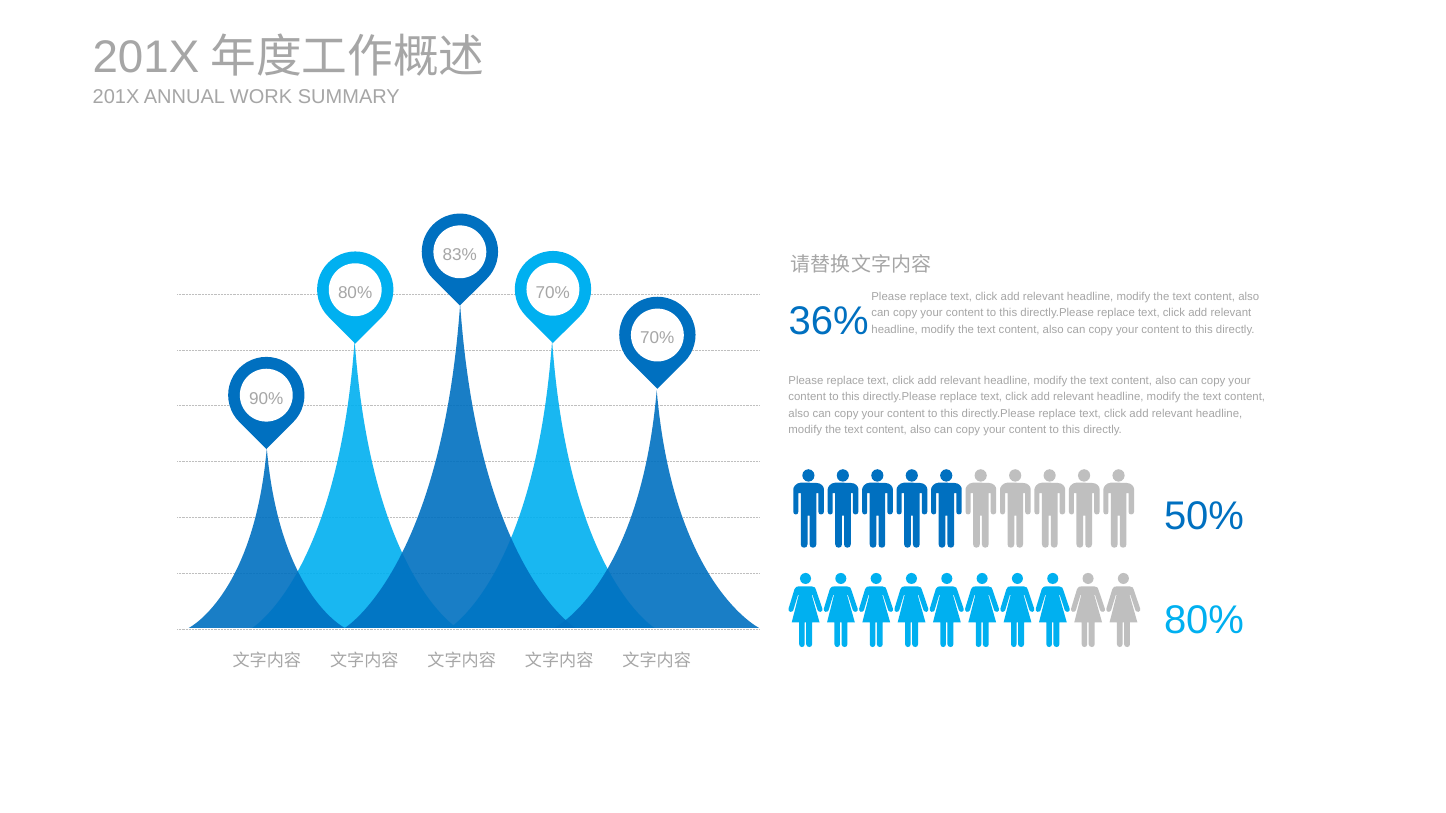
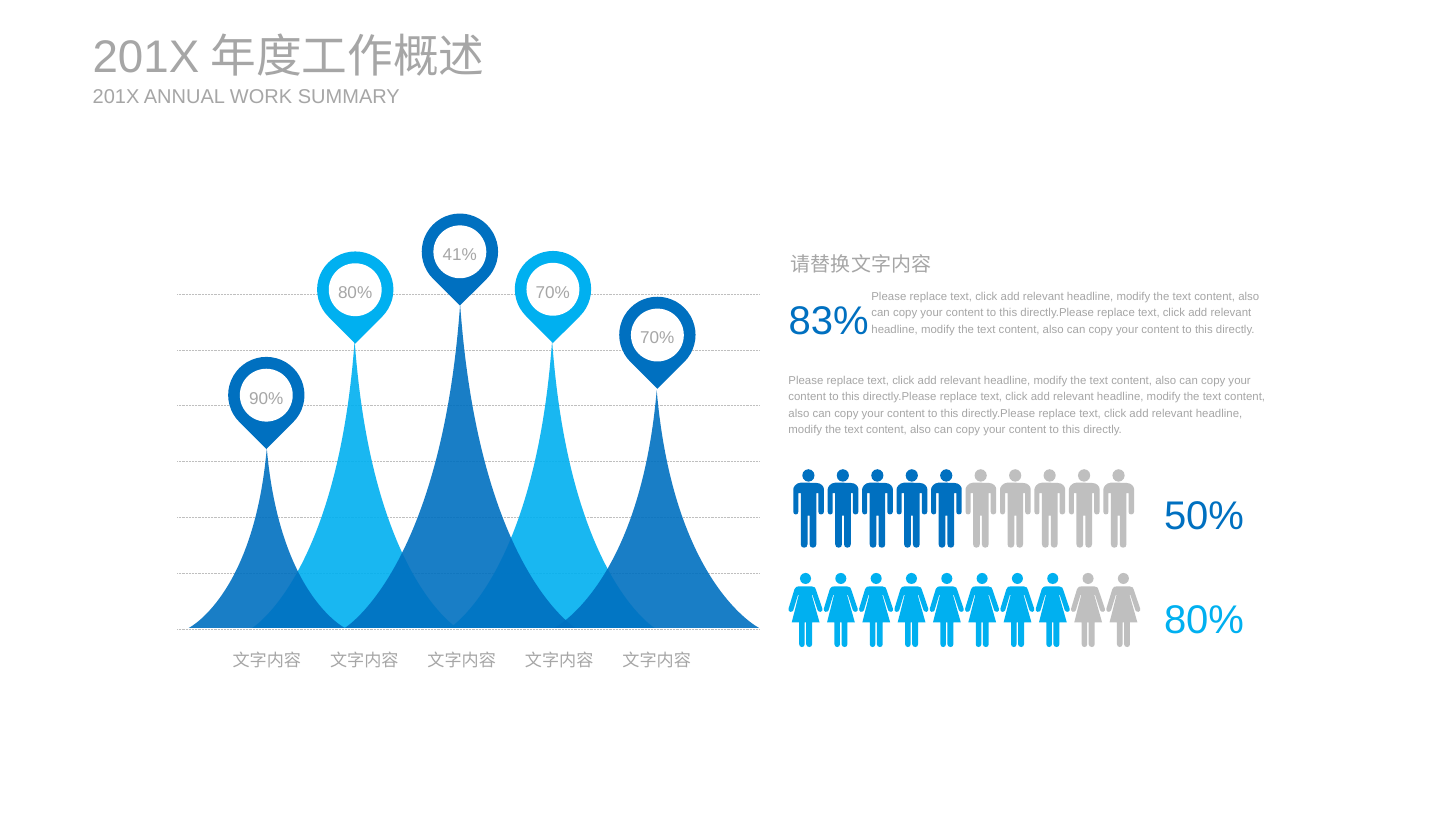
83%: 83% -> 41% (460, 255)
36%: 36% -> 83% (829, 322)
